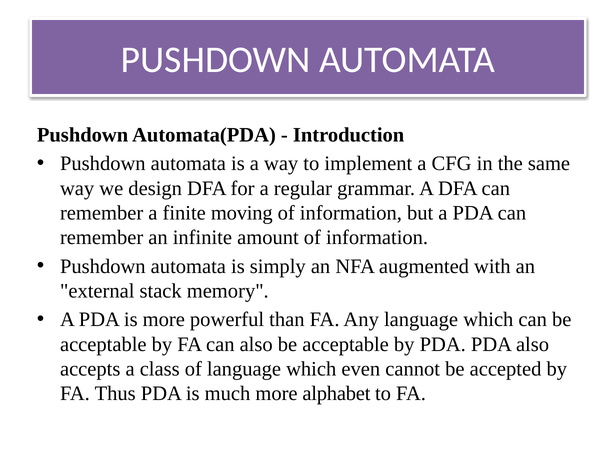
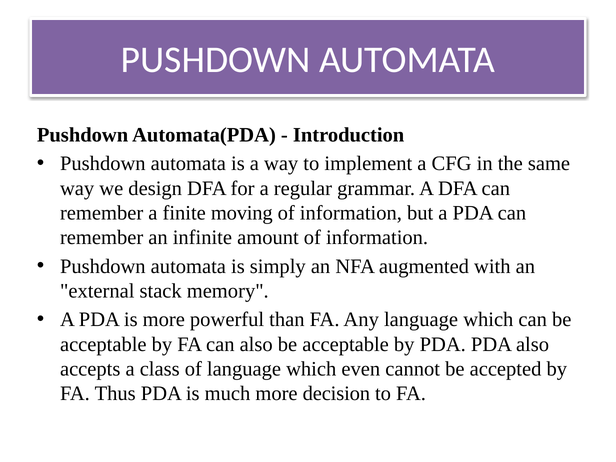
alphabet: alphabet -> decision (336, 394)
